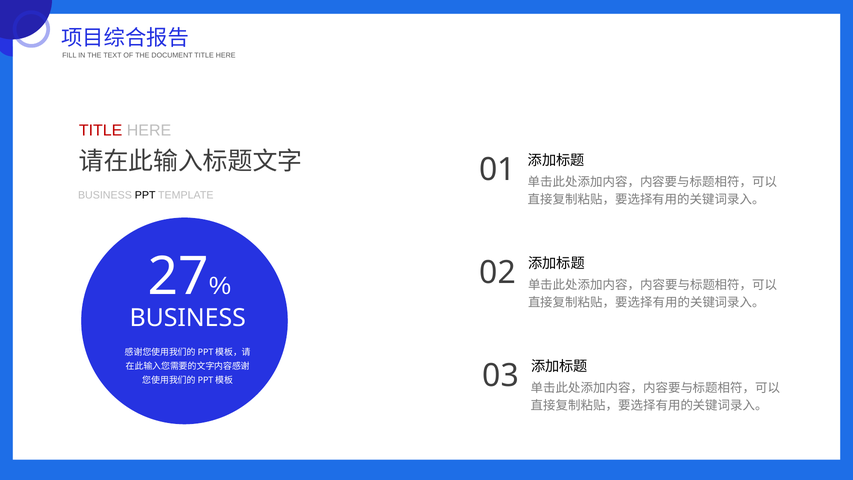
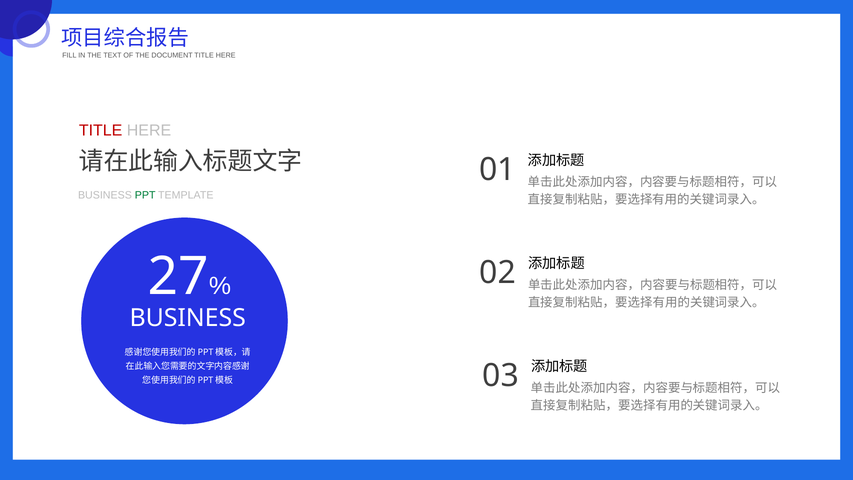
PPT colour: black -> green (145, 195)
